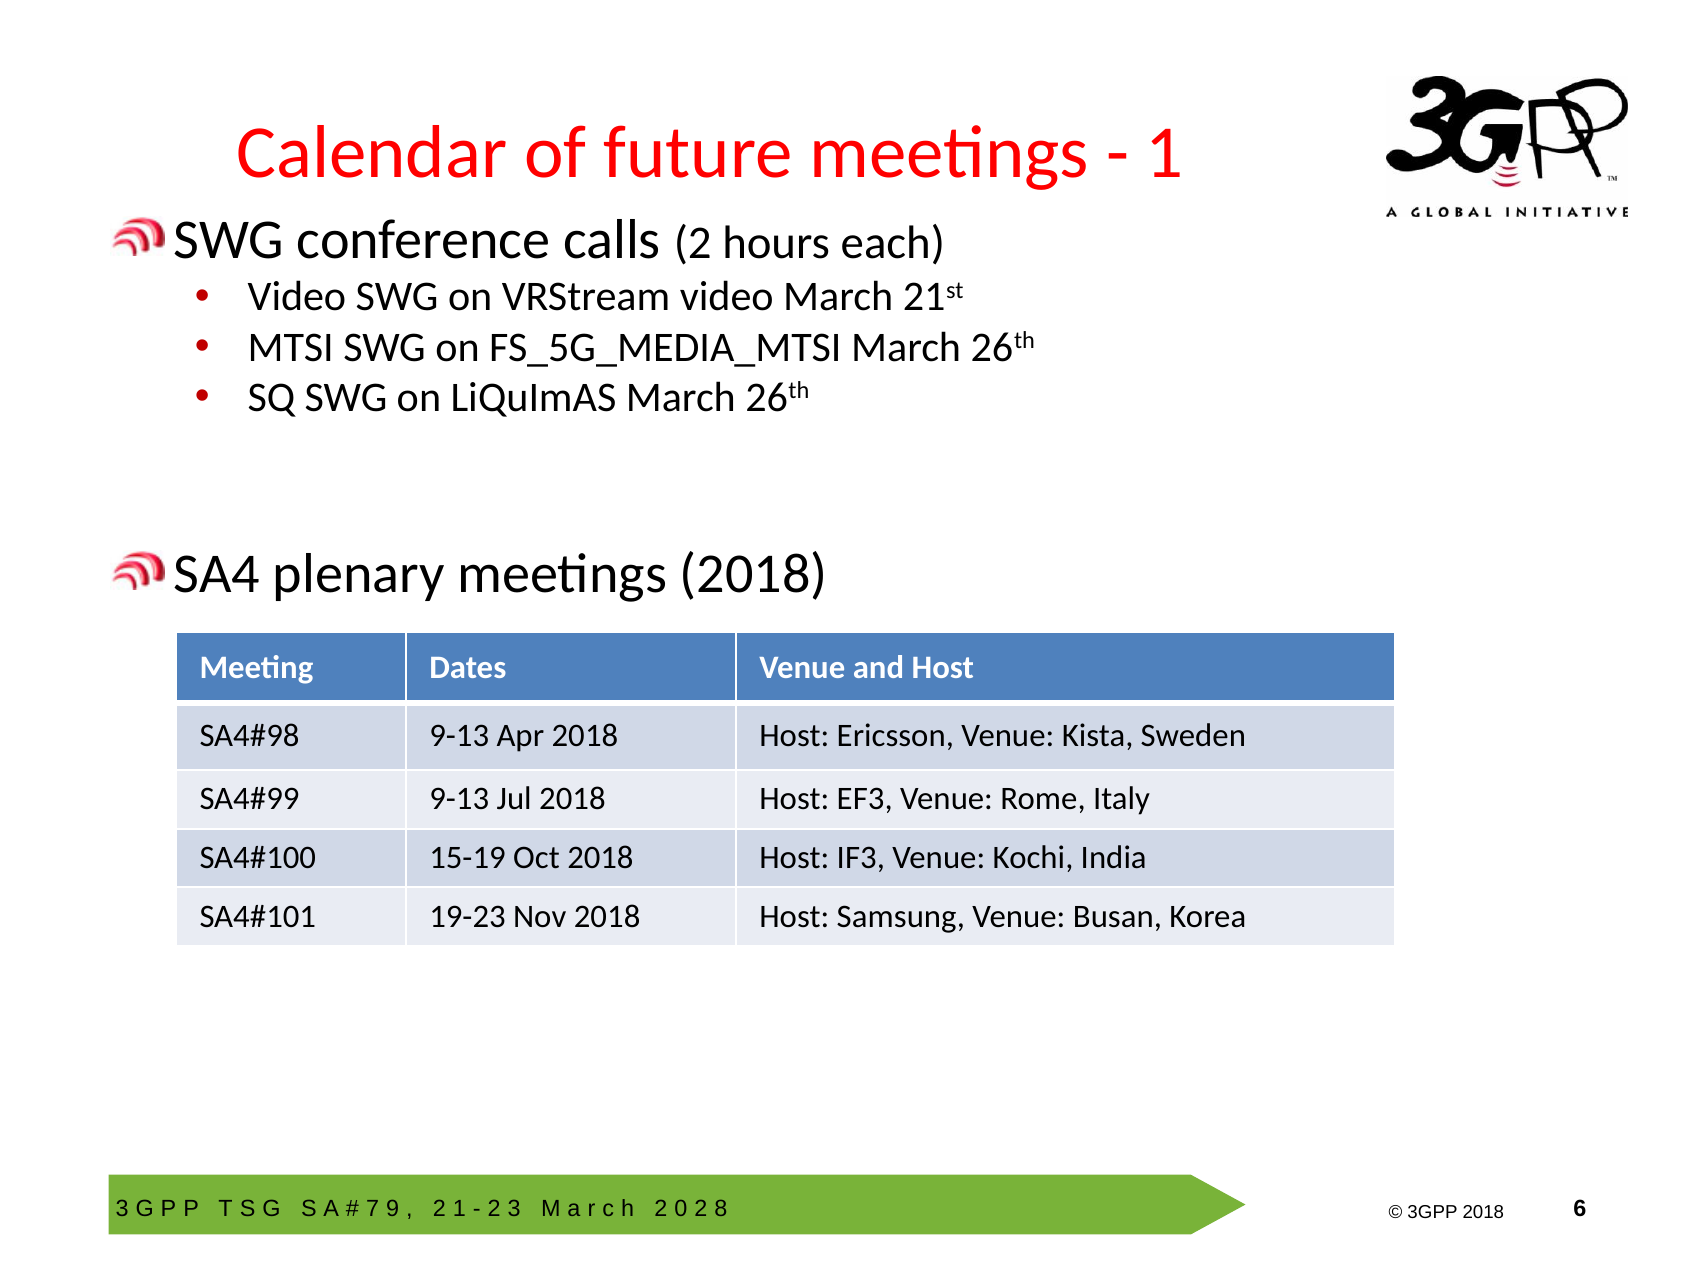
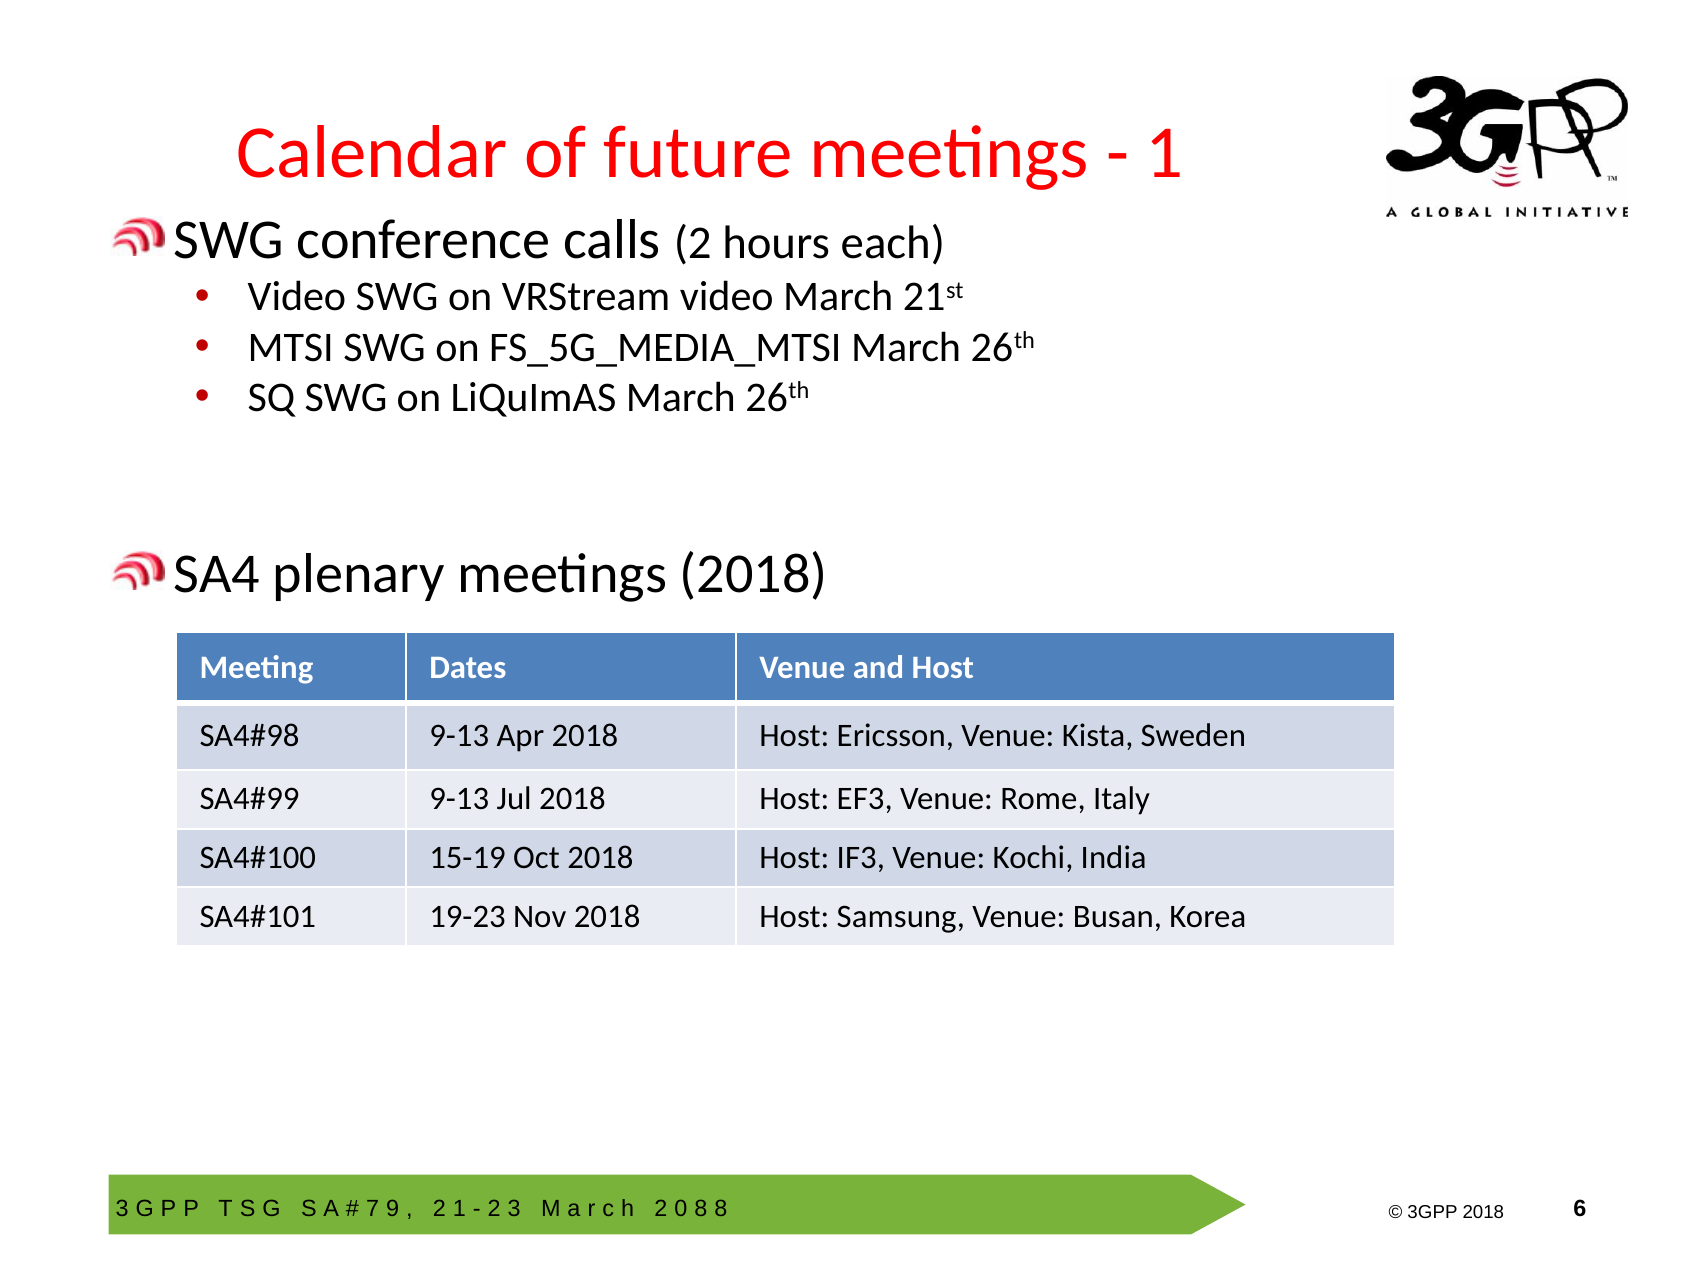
2: 2 -> 8 (701, 1208)
